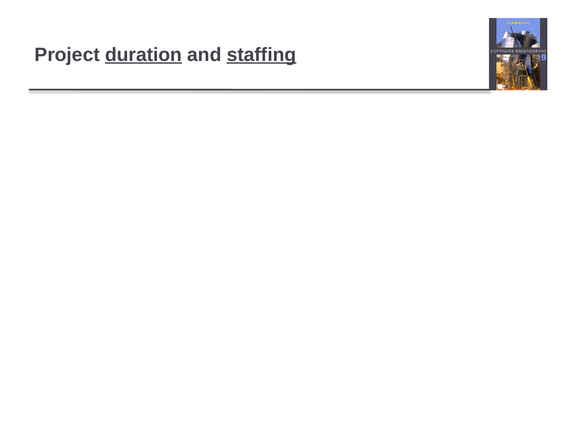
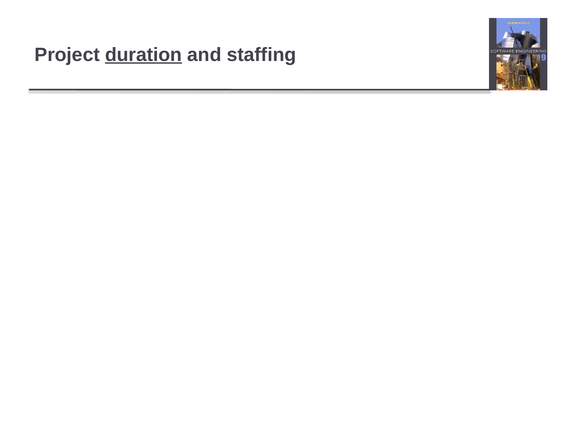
staffing underline: present -> none (261, 55)
